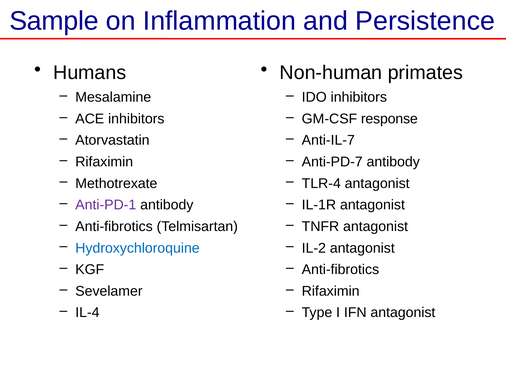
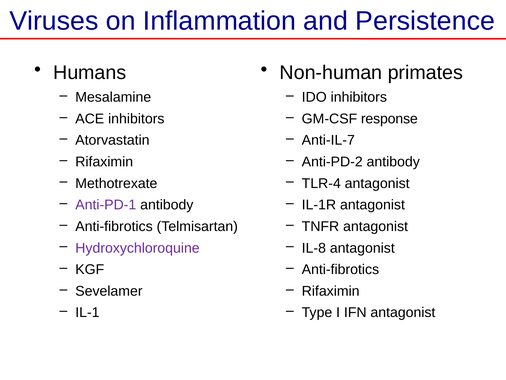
Sample: Sample -> Viruses (54, 21)
Anti-PD-7: Anti-PD-7 -> Anti-PD-2 (332, 162)
Hydroxychloroquine colour: blue -> purple (137, 248)
IL-2: IL-2 -> IL-8 (314, 248)
IL-4: IL-4 -> IL-1 (87, 312)
